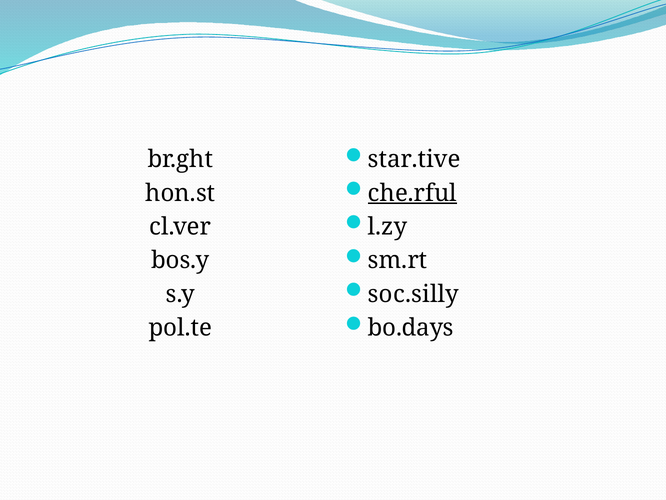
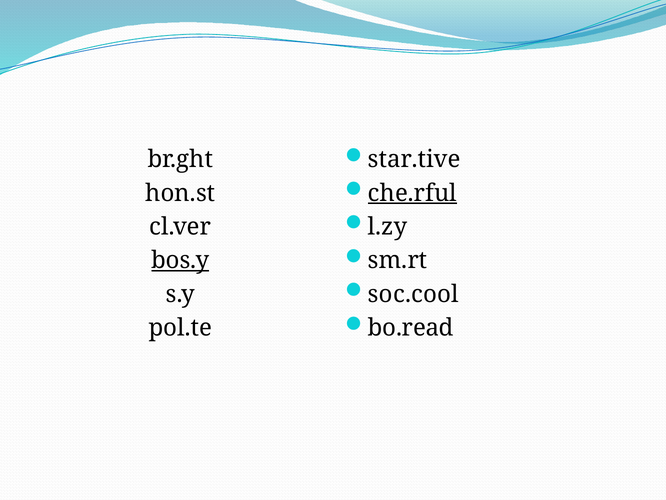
bos.y underline: none -> present (180, 260)
soc.silly: soc.silly -> soc.cool (413, 294)
bo.days: bo.days -> bo.read (411, 327)
